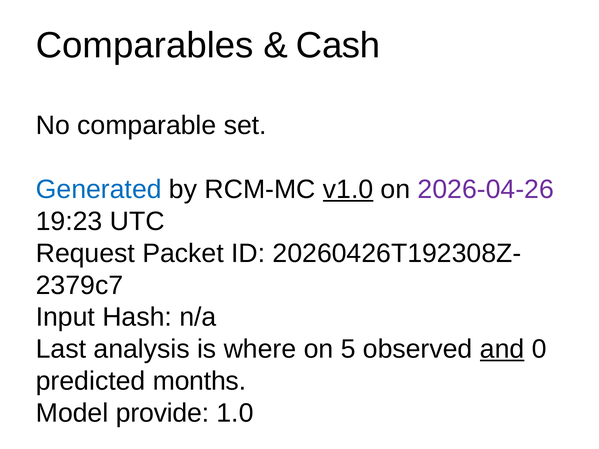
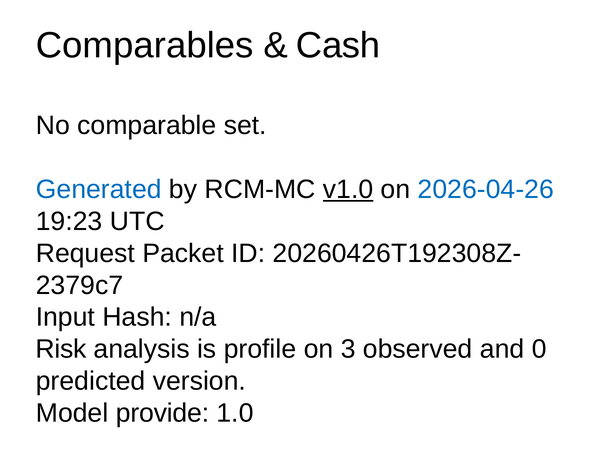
2026-04-26 colour: purple -> blue (486, 190)
Last: Last -> Risk (61, 349)
where: where -> profile (260, 349)
5: 5 -> 3 (348, 349)
and underline: present -> none (502, 349)
months: months -> version (199, 381)
